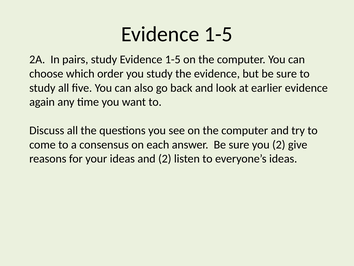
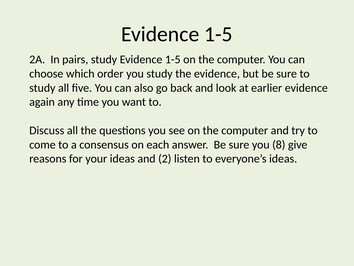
you 2: 2 -> 8 (279, 144)
